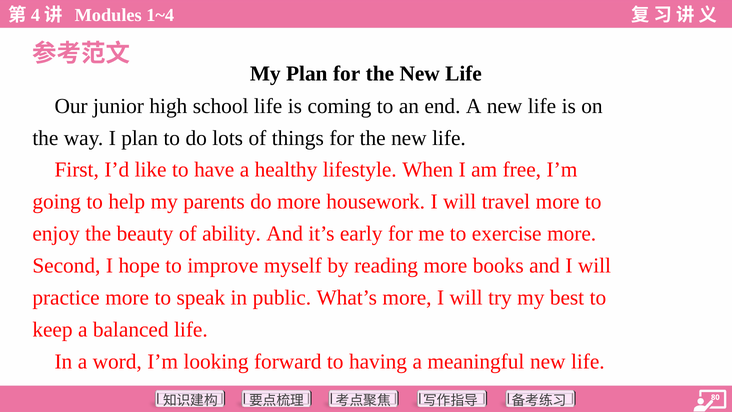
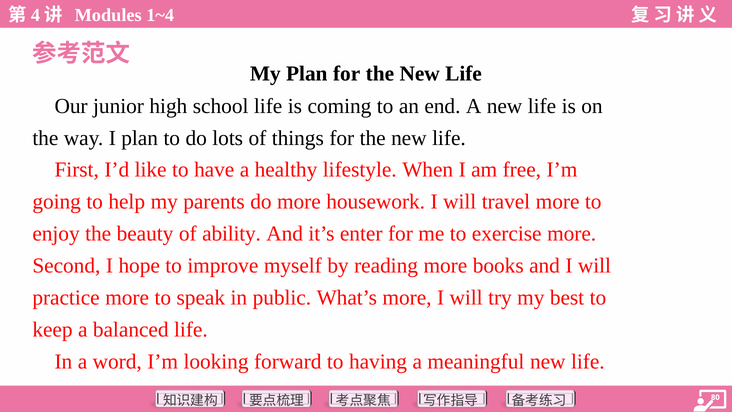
early: early -> enter (361, 234)
